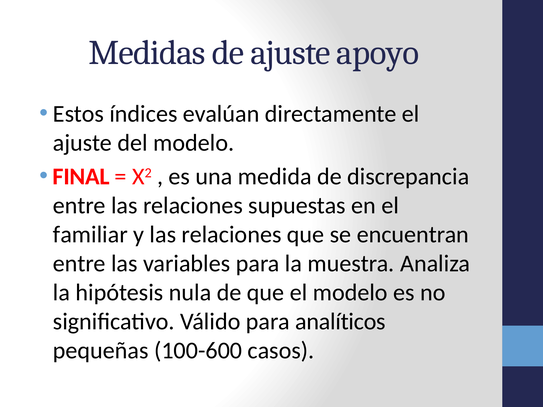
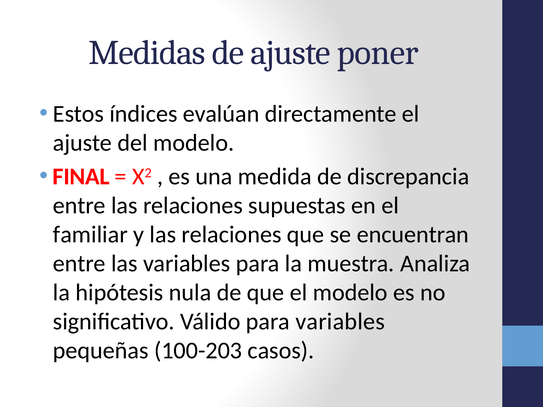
apoyo: apoyo -> poner (378, 53)
para analíticos: analíticos -> variables (340, 322)
100-600: 100-600 -> 100-203 (198, 351)
